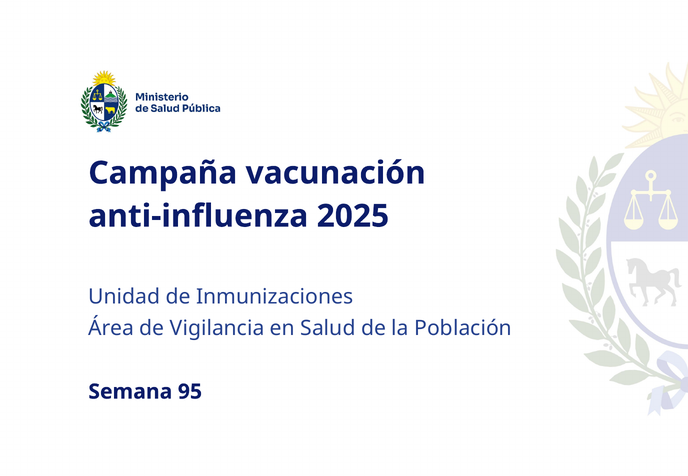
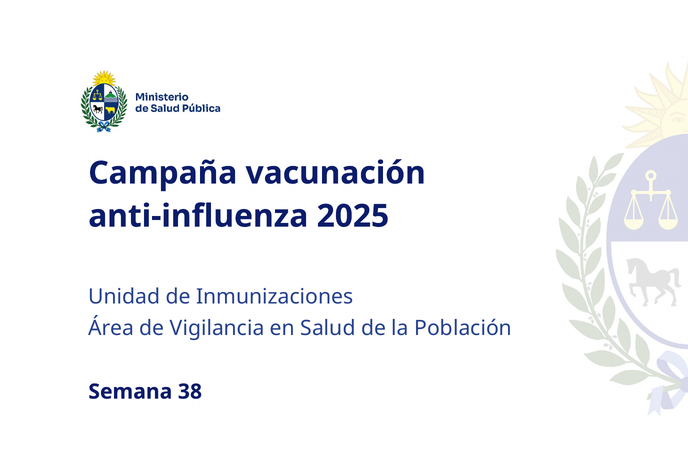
95: 95 -> 38 (190, 392)
